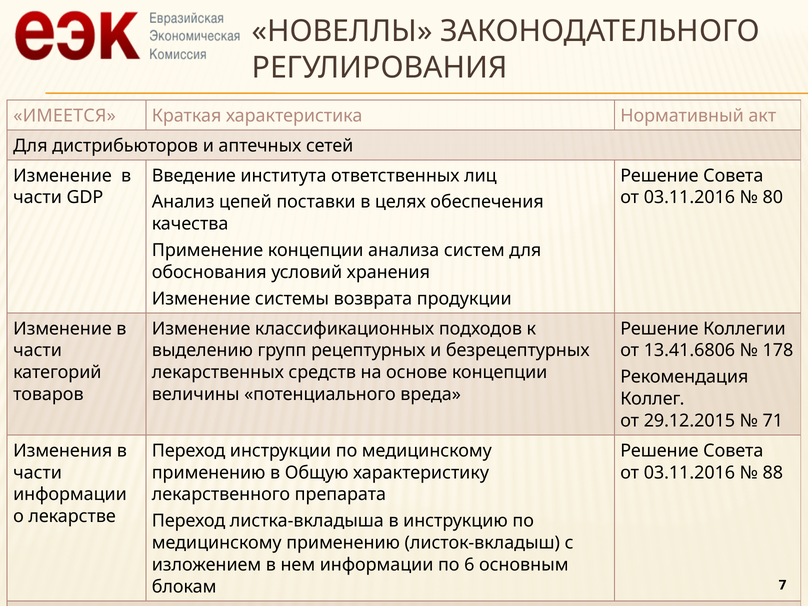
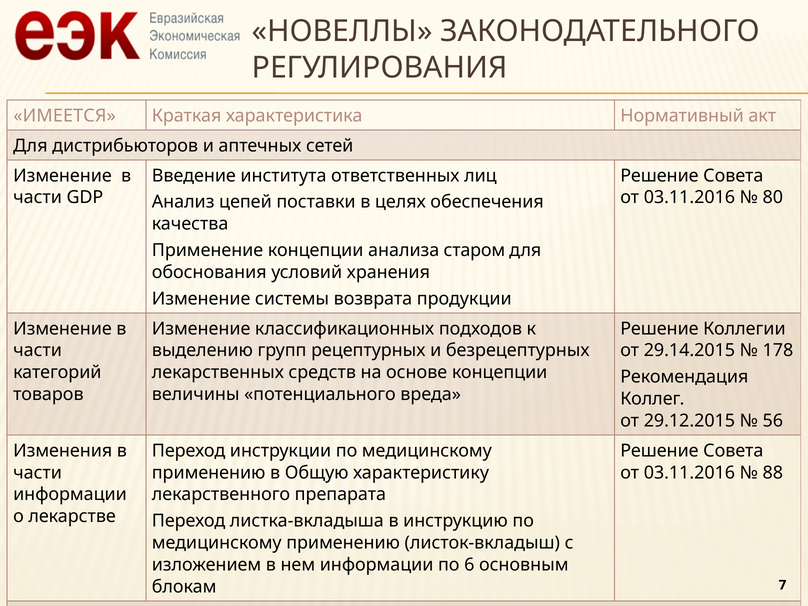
анализа систем: систем -> старом (474, 250)
13.41.6806: 13.41.6806 -> 29.14.2015 (689, 351)
71: 71 -> 56 (773, 421)
